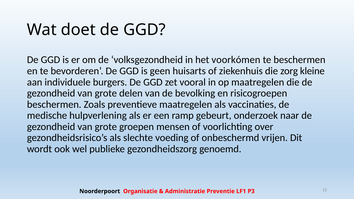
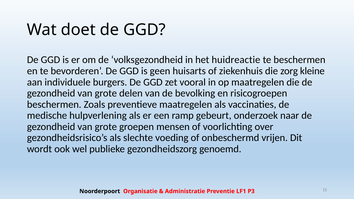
voorkómen: voorkómen -> huidreactie (236, 60)
